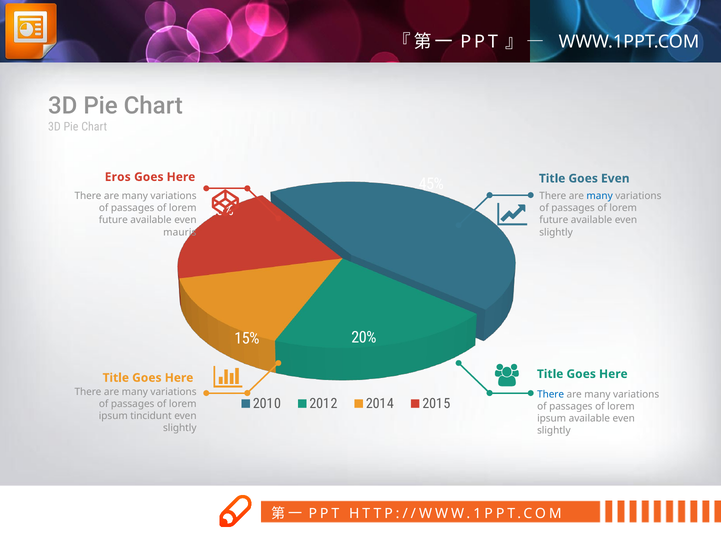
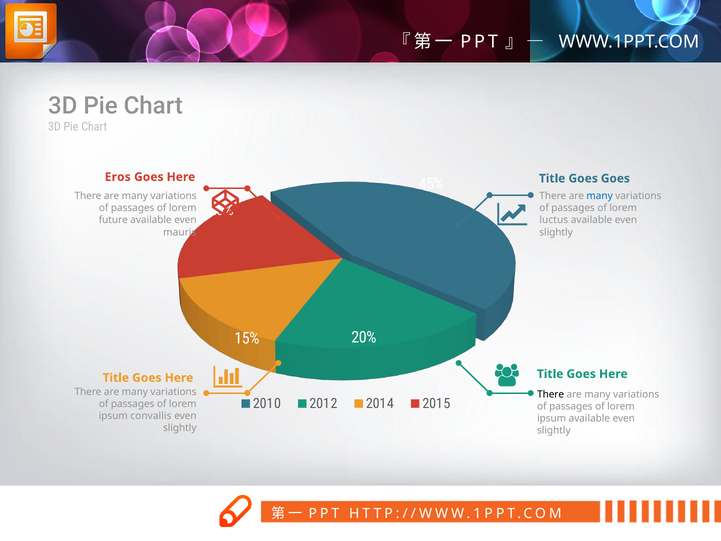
Goes Even: Even -> Goes (615, 178)
future: future -> luctus (554, 220)
There colour: blue -> black (551, 394)
tincidunt: tincidunt -> convallis (151, 416)
